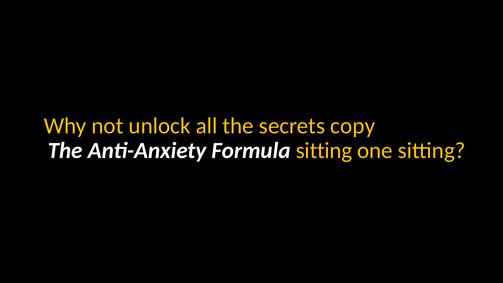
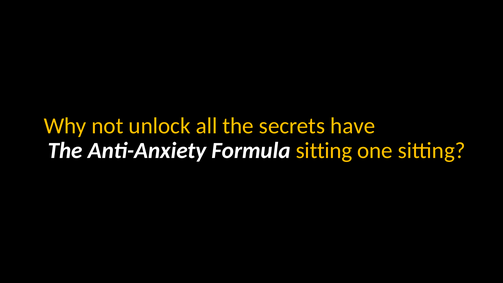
copy: copy -> have (353, 126)
